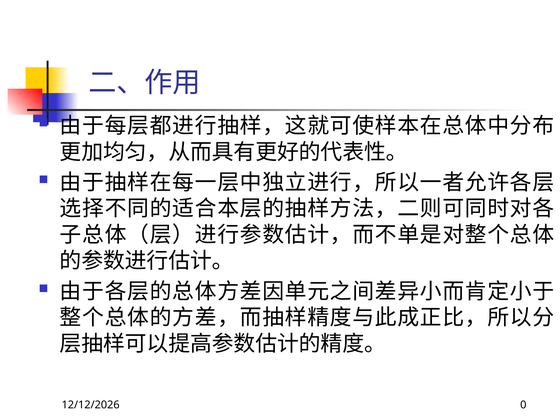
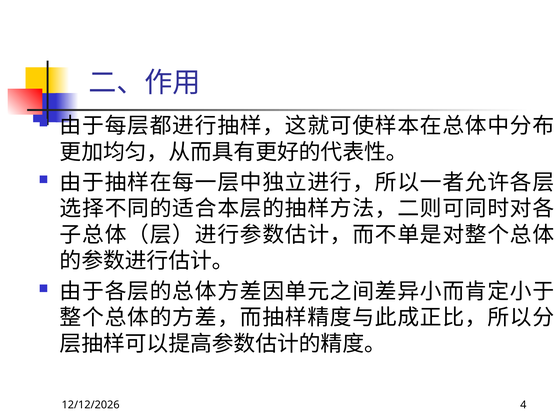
0: 0 -> 4 (523, 405)
